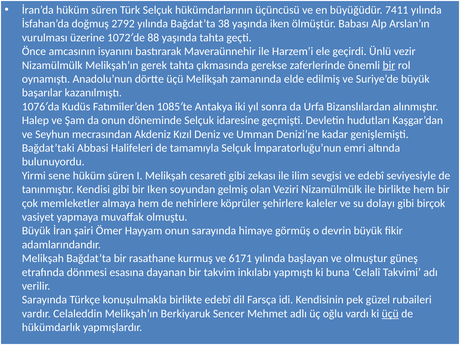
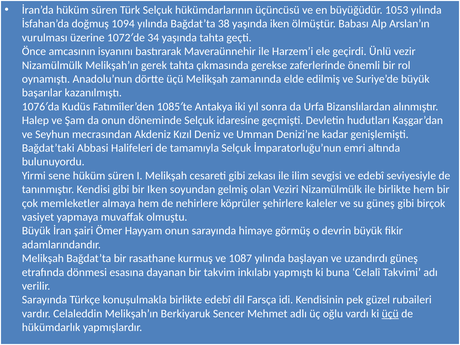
7411: 7411 -> 1053 (397, 10)
2792: 2792 -> 1094 (123, 24)
88: 88 -> 34 (153, 38)
bir underline: present -> none (389, 65)
su dolayı: dolayı -> güneş (381, 203)
6171: 6171 -> 1087 (240, 258)
olmuştur: olmuştur -> uzandırdı (366, 258)
